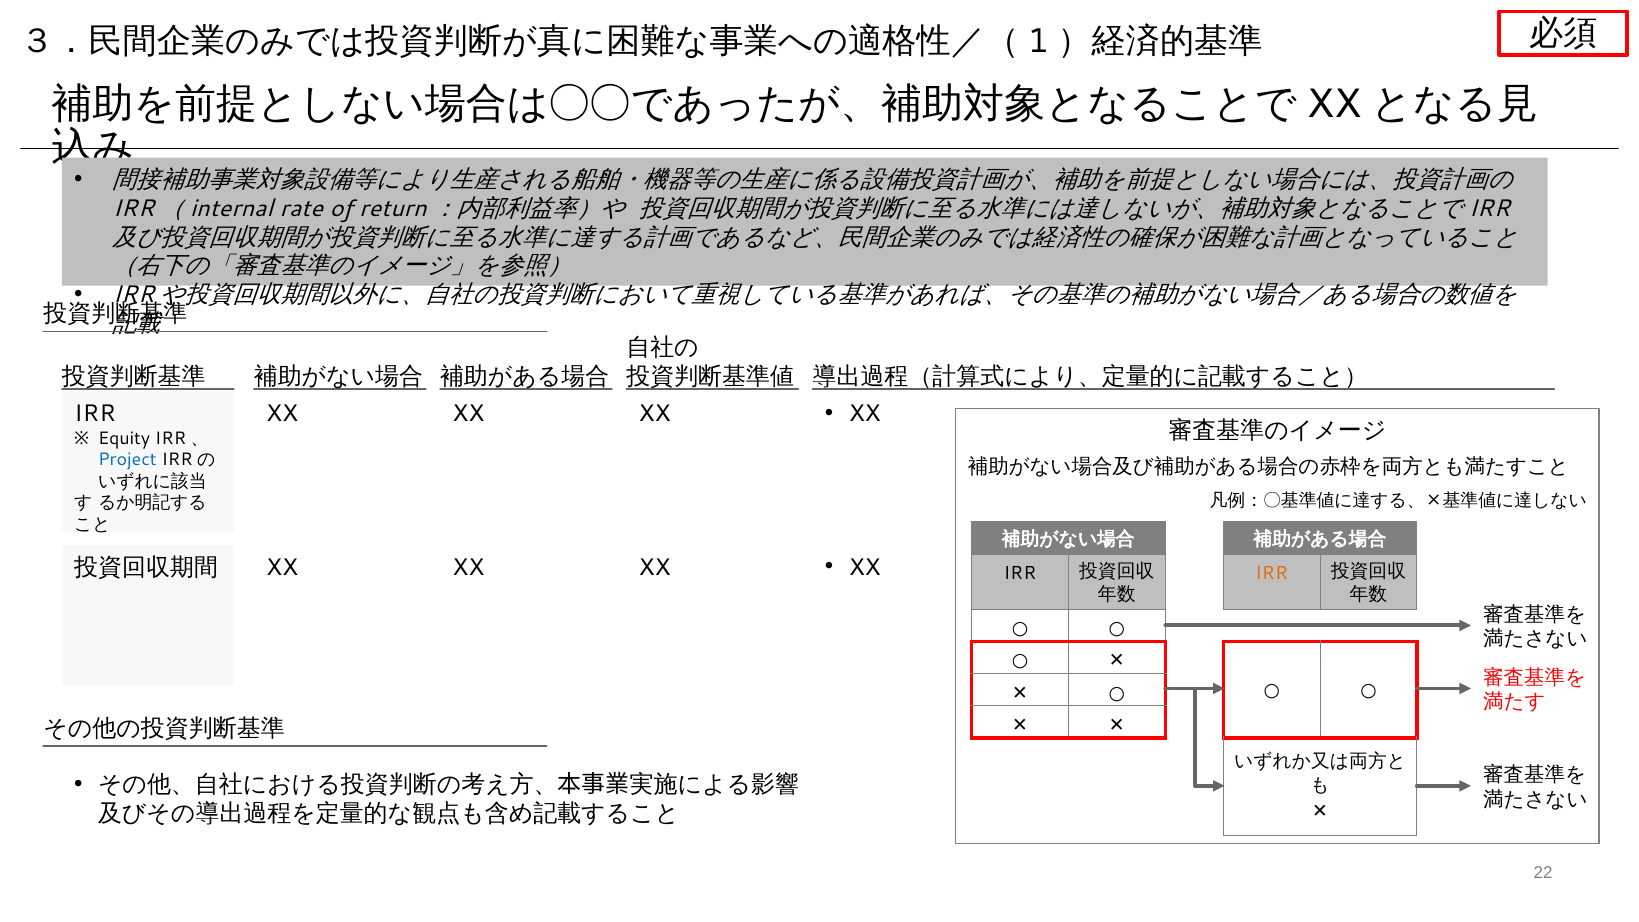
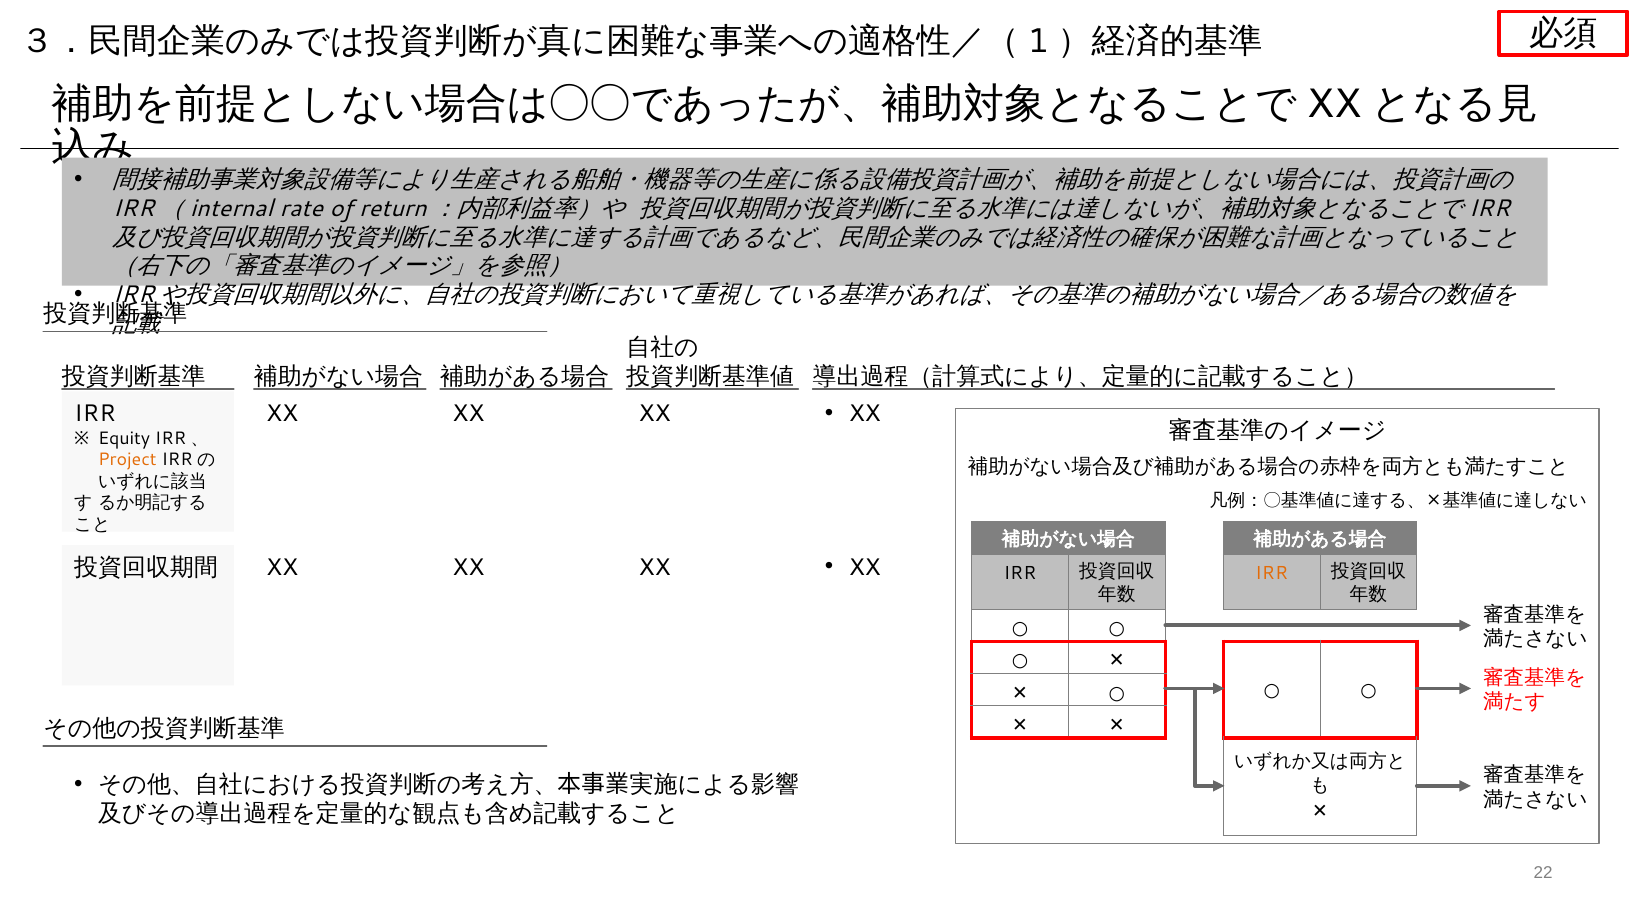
Project colour: blue -> orange (127, 460)
